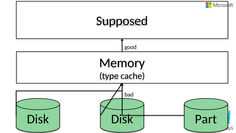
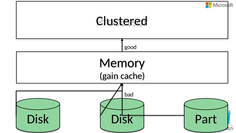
Supposed: Supposed -> Clustered (122, 21)
type: type -> gain (109, 76)
